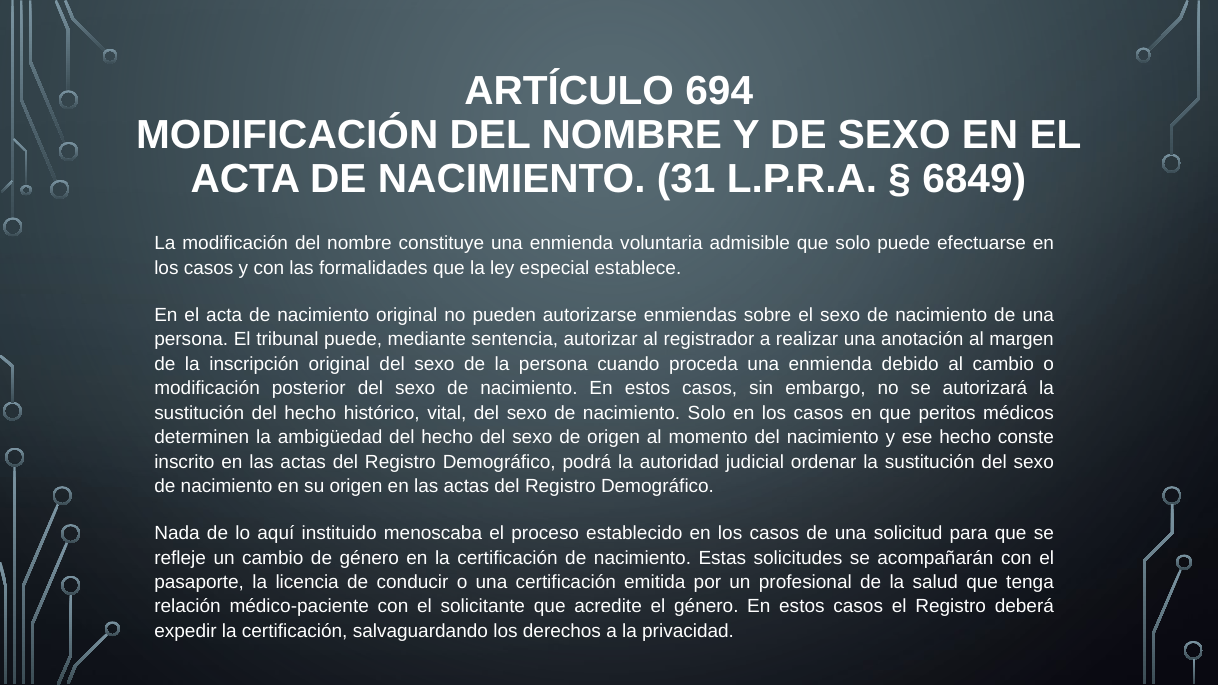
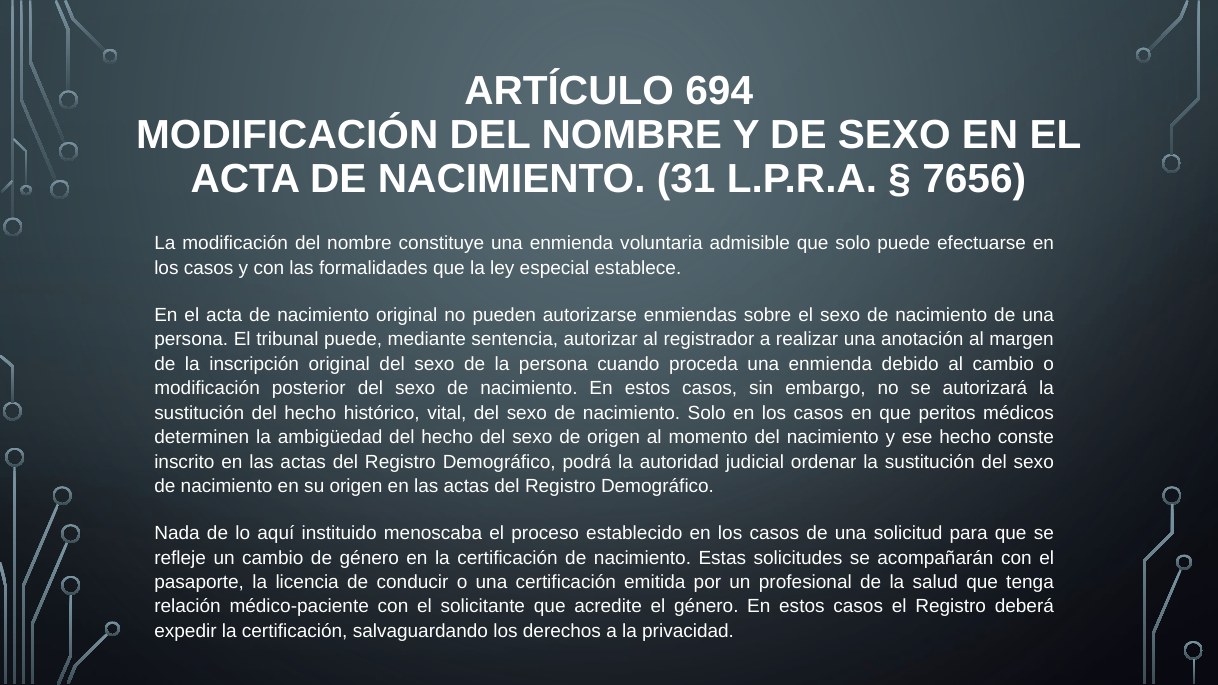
6849: 6849 -> 7656 (974, 179)
